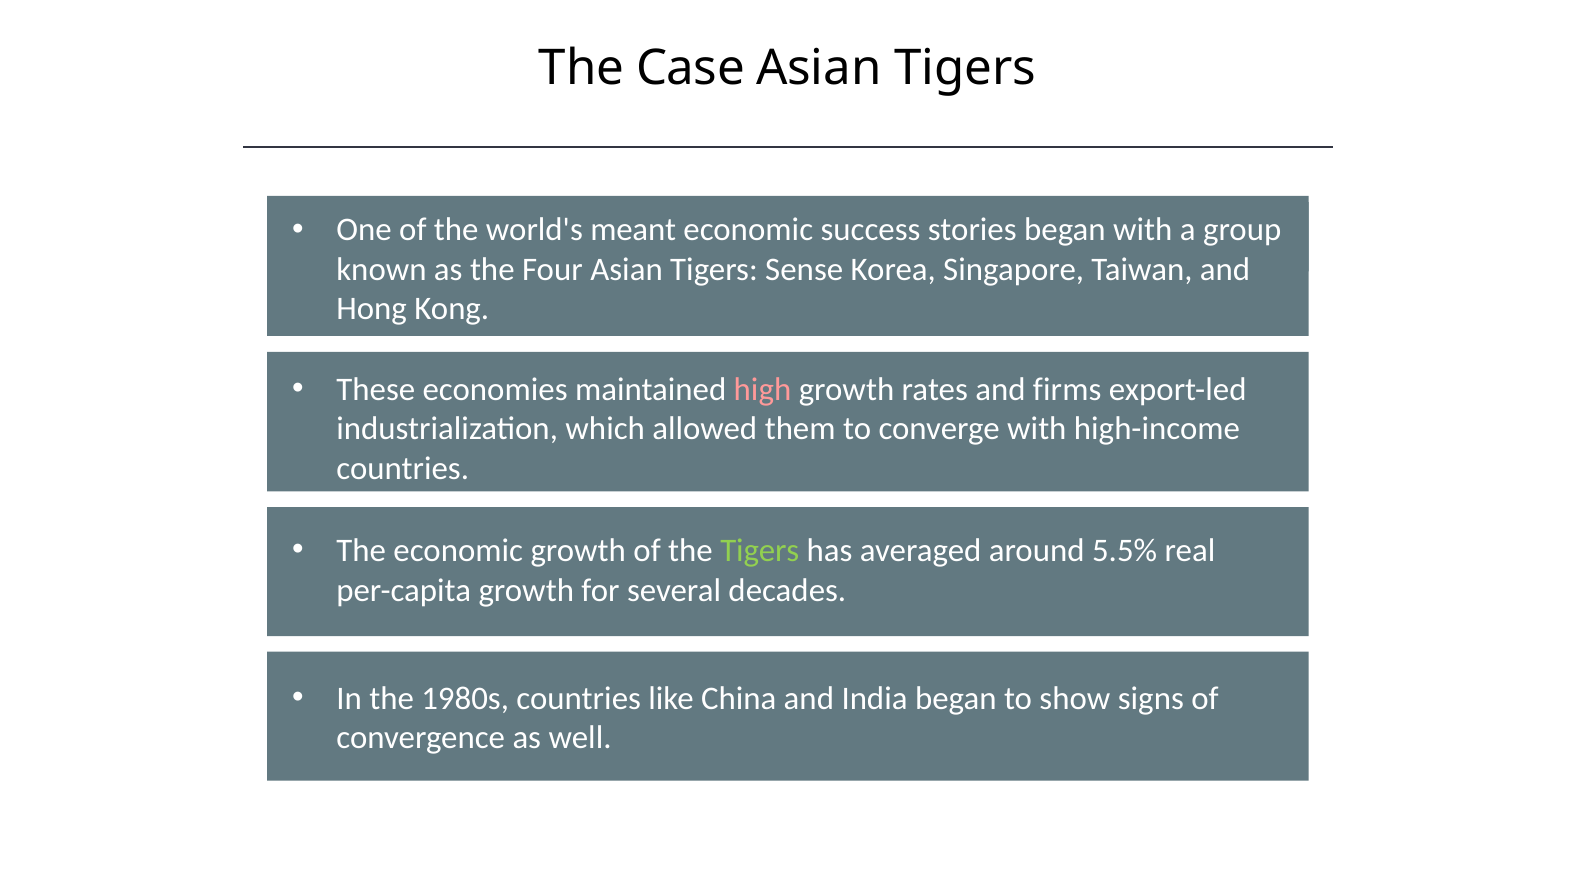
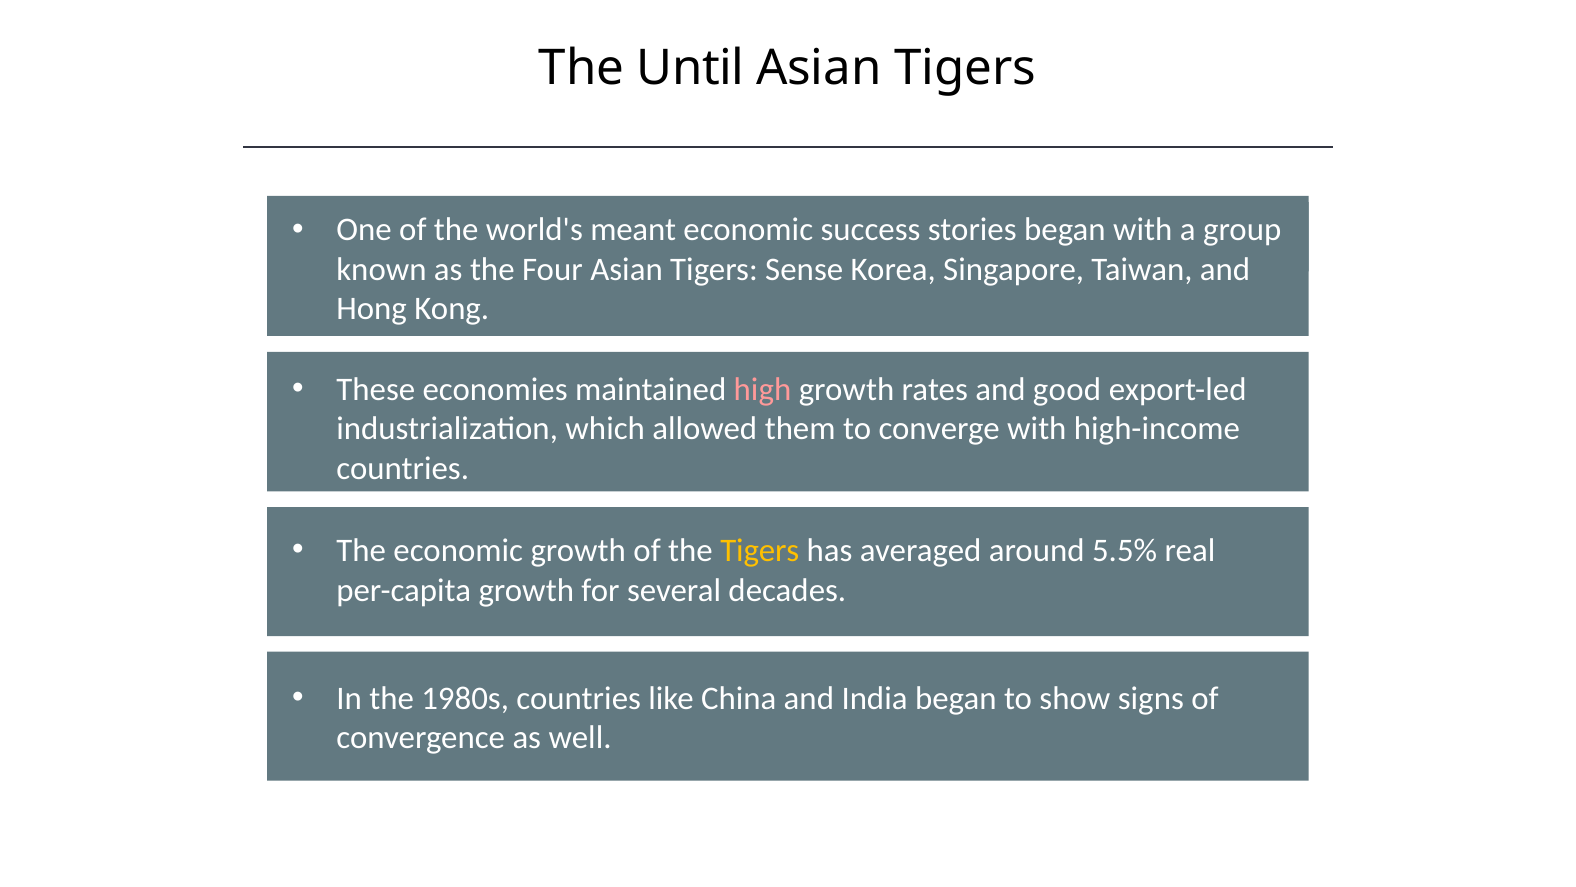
Case: Case -> Until (691, 68)
firms: firms -> good (1067, 389)
Tigers colour: light green -> yellow (760, 550)
